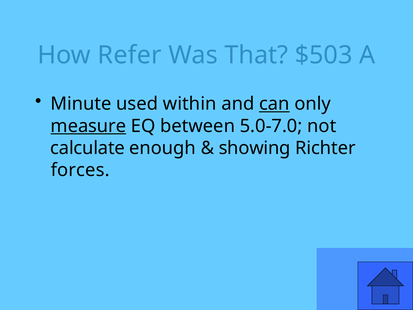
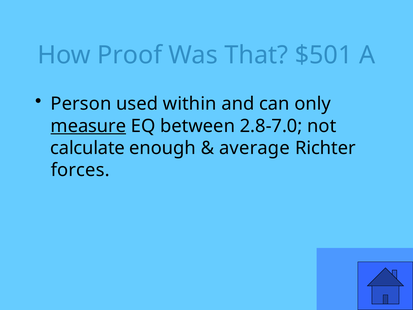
Refer: Refer -> Proof (130, 55)
$503: $503 -> $501 (324, 55)
Minute: Minute -> Person (81, 104)
can underline: present -> none (274, 104)
5.0-7.0: 5.0-7.0 -> 2.8-7.0 (271, 126)
showing: showing -> average (254, 148)
